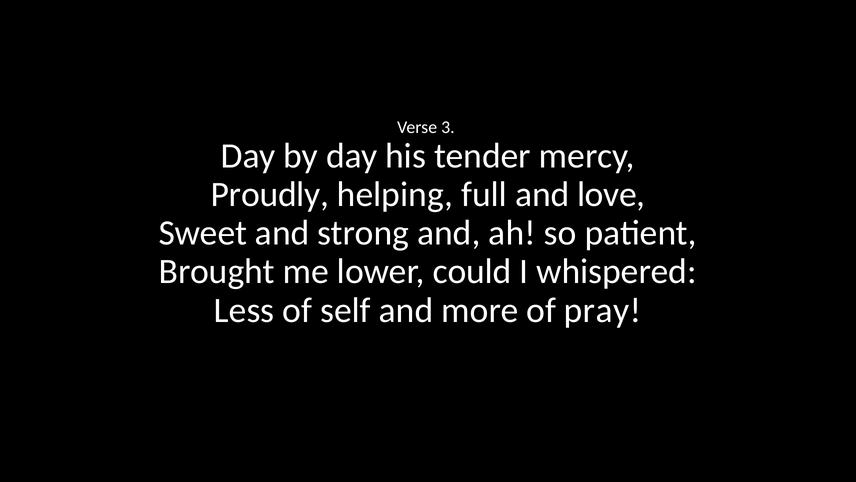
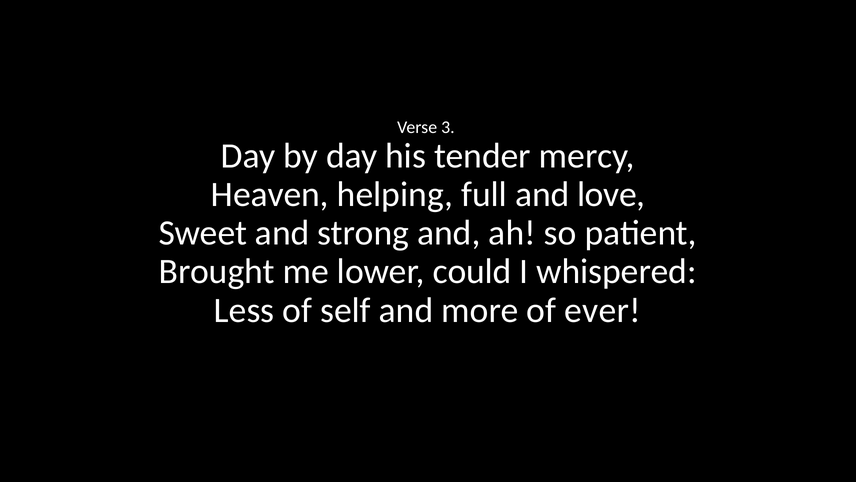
Proudly: Proudly -> Heaven (270, 194)
pray: pray -> ever (603, 310)
